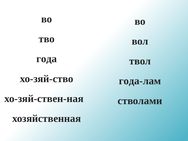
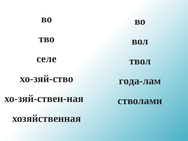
года: года -> селе (47, 59)
